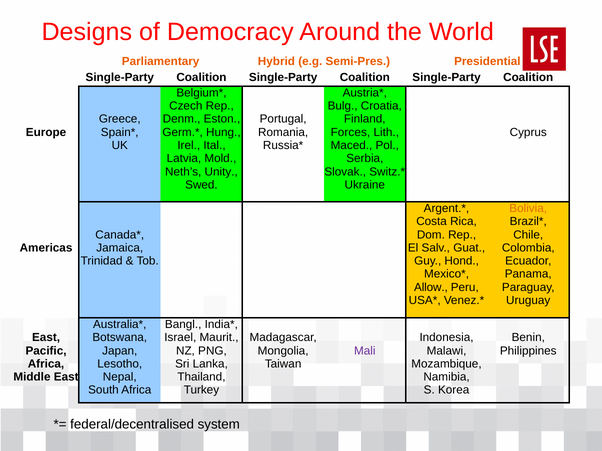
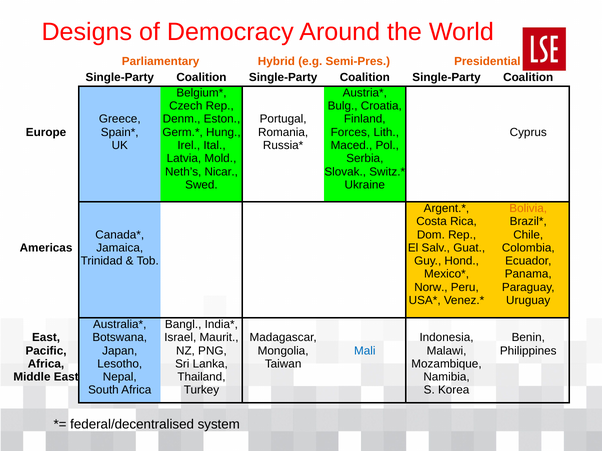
Unity: Unity -> Nicar (221, 172)
Allow: Allow -> Norw (431, 288)
Mali colour: purple -> blue (365, 351)
